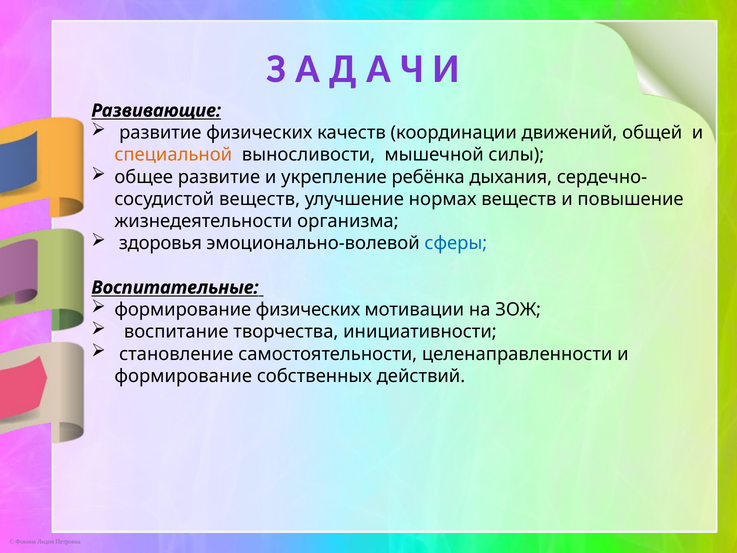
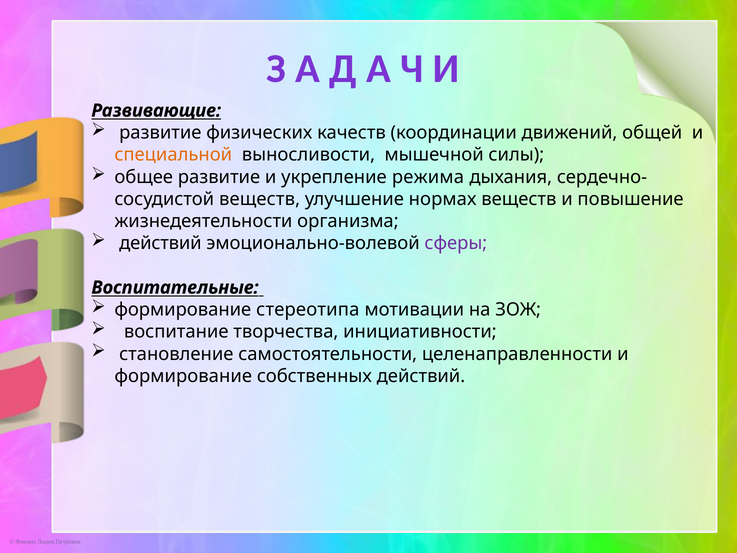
ребёнка: ребёнка -> режима (428, 177)
здоровья: здоровья -> действий (160, 243)
сферы colour: blue -> purple (456, 243)
формирование физических: физических -> стереотипа (308, 310)
